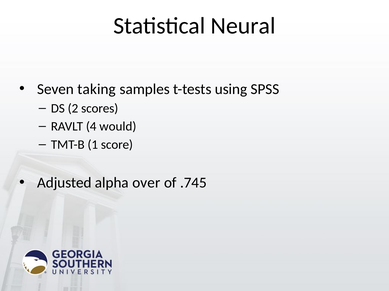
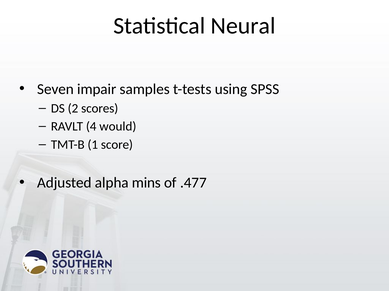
taking: taking -> impair (97, 89)
over: over -> mins (146, 183)
.745: .745 -> .477 (193, 183)
